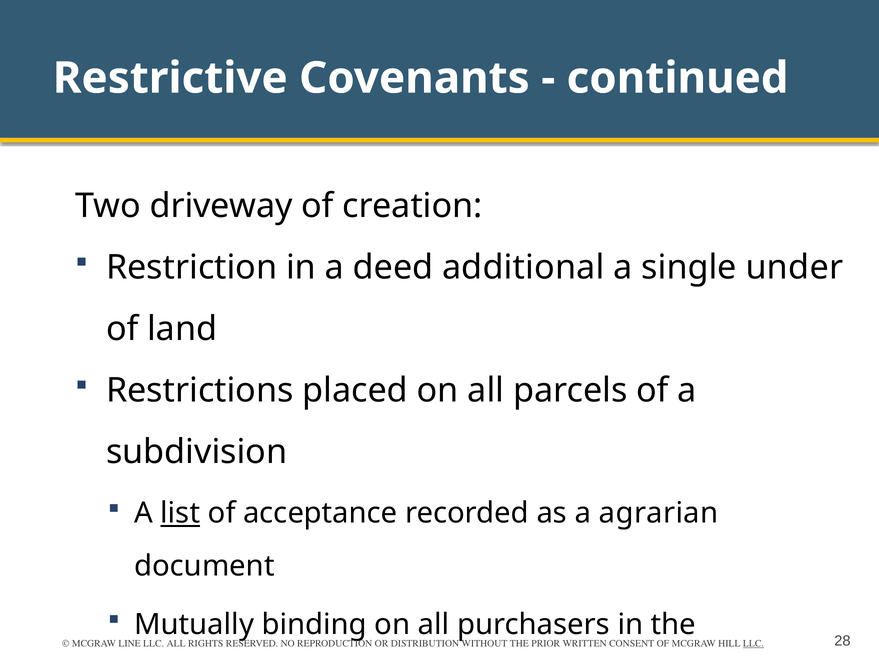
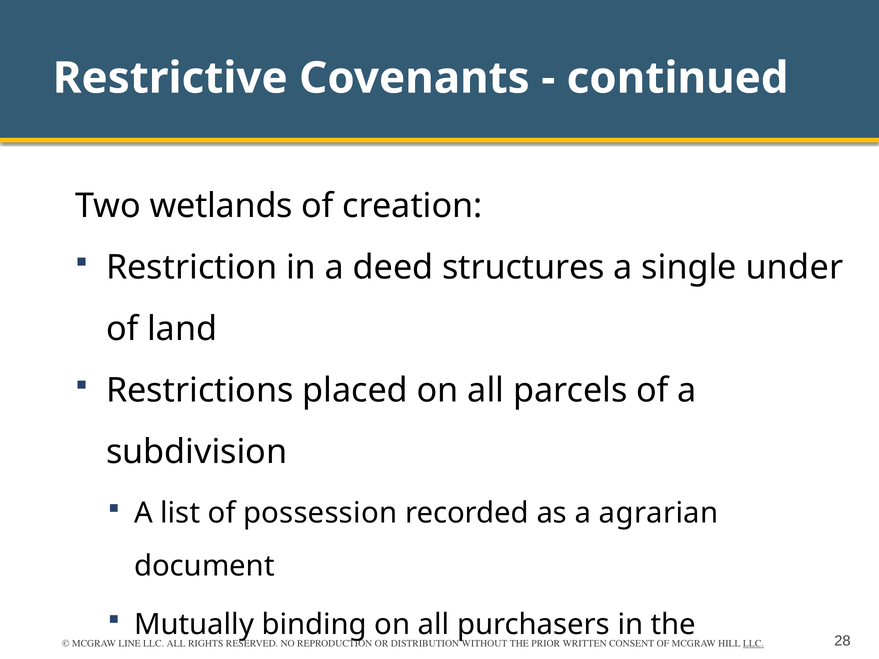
driveway: driveway -> wetlands (221, 206)
additional: additional -> structures (523, 268)
list underline: present -> none (180, 514)
acceptance: acceptance -> possession (320, 514)
